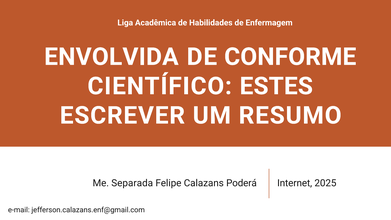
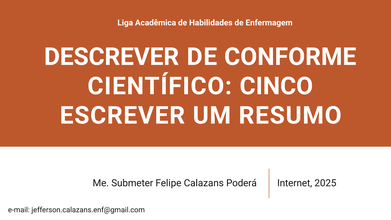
ENVOLVIDA: ENVOLVIDA -> DESCREVER (112, 57)
ESTES: ESTES -> CINCO (276, 86)
Separada: Separada -> Submeter (132, 183)
